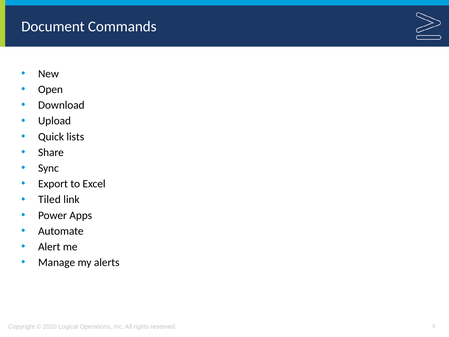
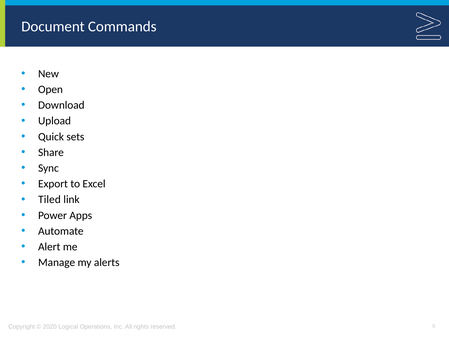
lists: lists -> sets (75, 137)
